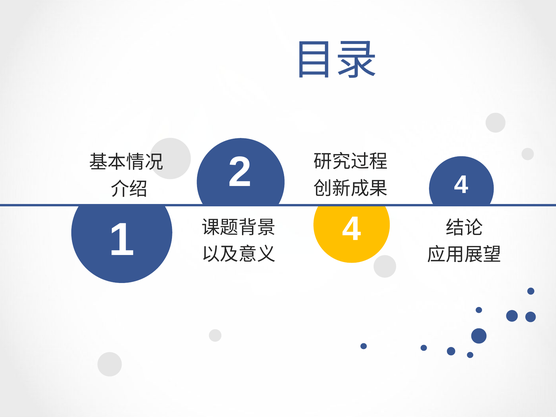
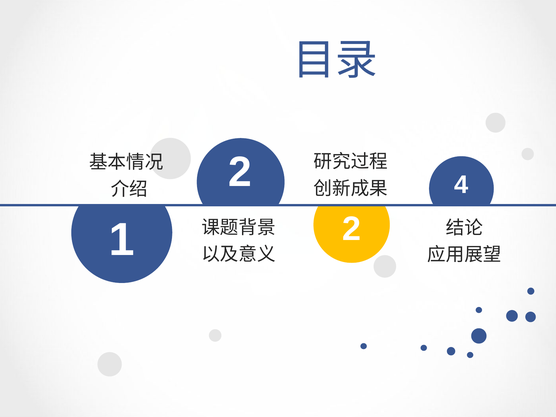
1 4: 4 -> 2 (352, 229)
